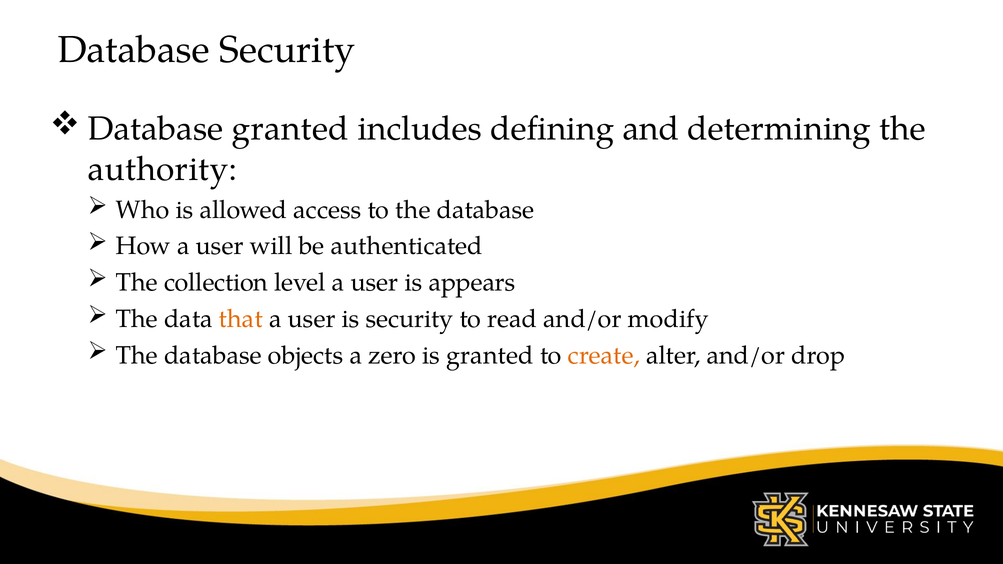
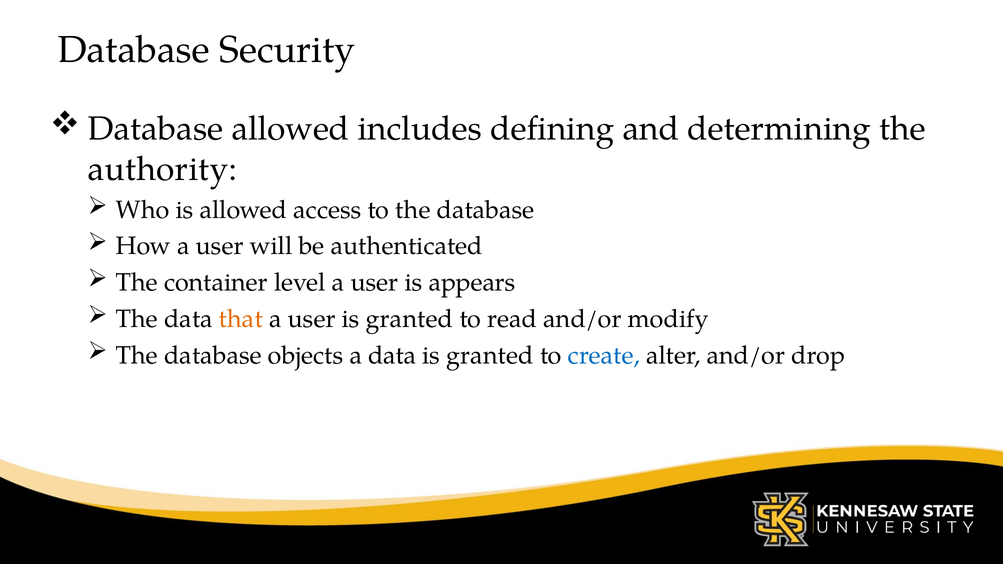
Database granted: granted -> allowed (291, 129)
collection: collection -> container (216, 283)
user is security: security -> granted (409, 319)
a zero: zero -> data (392, 355)
create colour: orange -> blue (604, 355)
